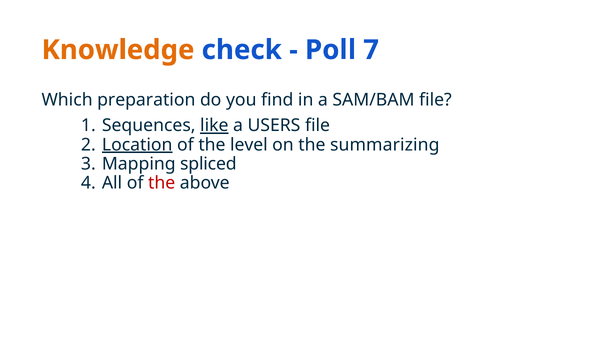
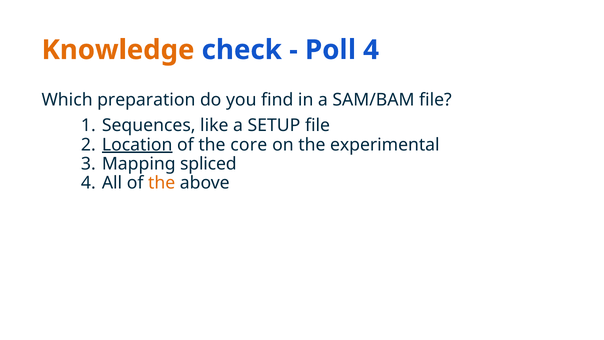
Poll 7: 7 -> 4 (371, 50)
like underline: present -> none (214, 126)
USERS: USERS -> SETUP (274, 126)
level: level -> core (249, 145)
summarizing: summarizing -> experimental (385, 145)
the colour: red -> orange (162, 183)
